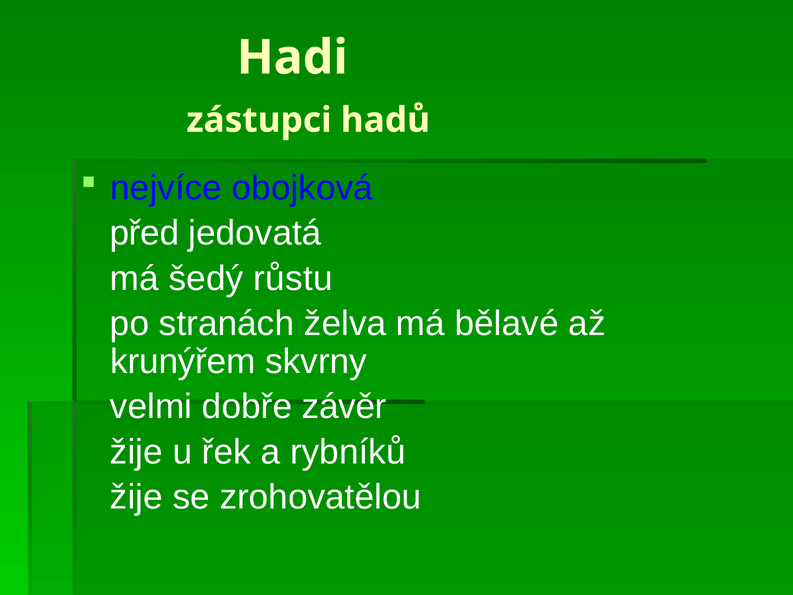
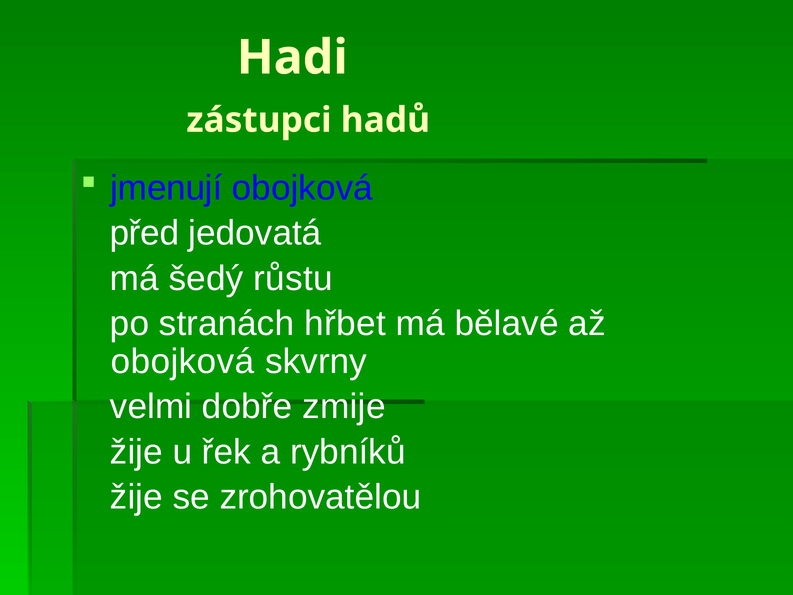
nejvíce: nejvíce -> jmenují (166, 188)
želva: želva -> hřbet (345, 323)
krunýřem: krunýřem -> obojková (183, 362)
závěr: závěr -> zmije (344, 407)
